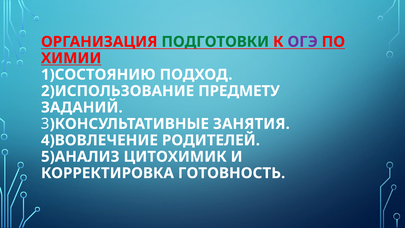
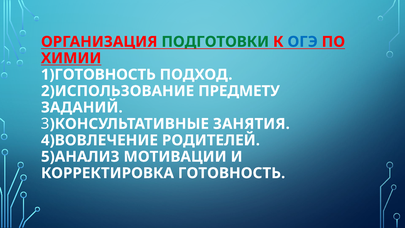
ОГЭ colour: purple -> blue (303, 42)
1)СОСТОЯНИЮ: 1)СОСТОЯНИЮ -> 1)ГОТОВНОСТЬ (98, 75)
ЦИТОХИМИК: ЦИТОХИМИК -> МОТИВАЦИИ (175, 157)
